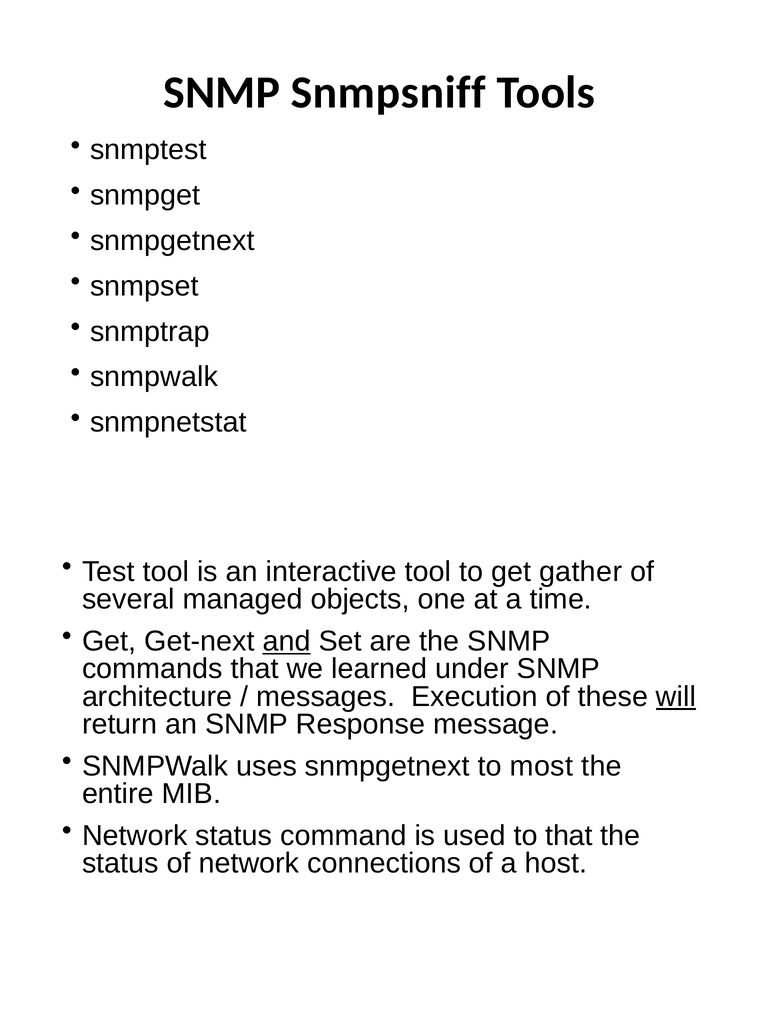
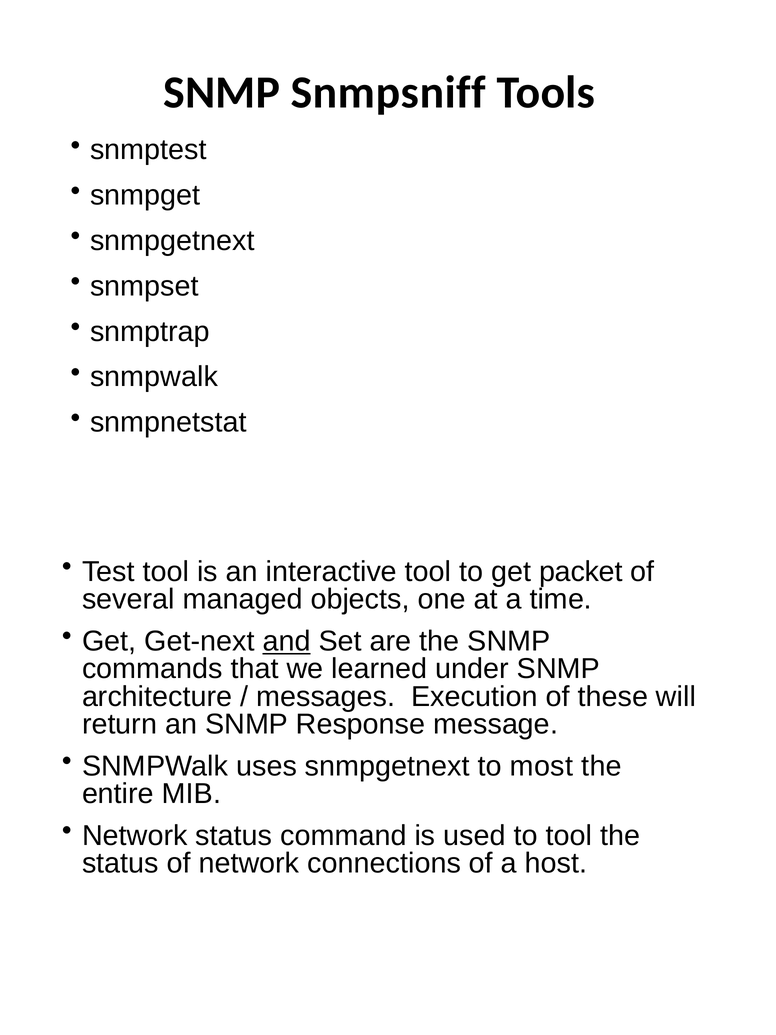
gather: gather -> packet (581, 571)
will underline: present -> none (676, 696)
to that: that -> tool (569, 836)
